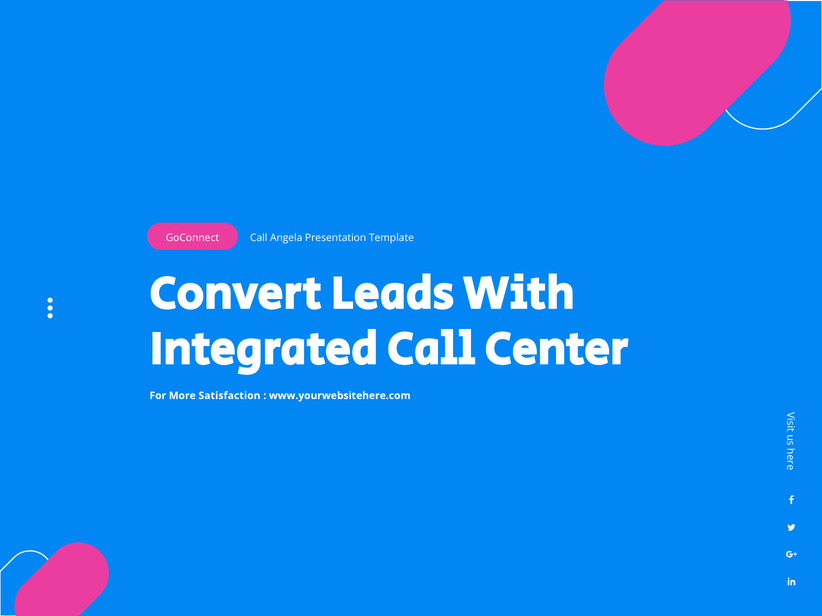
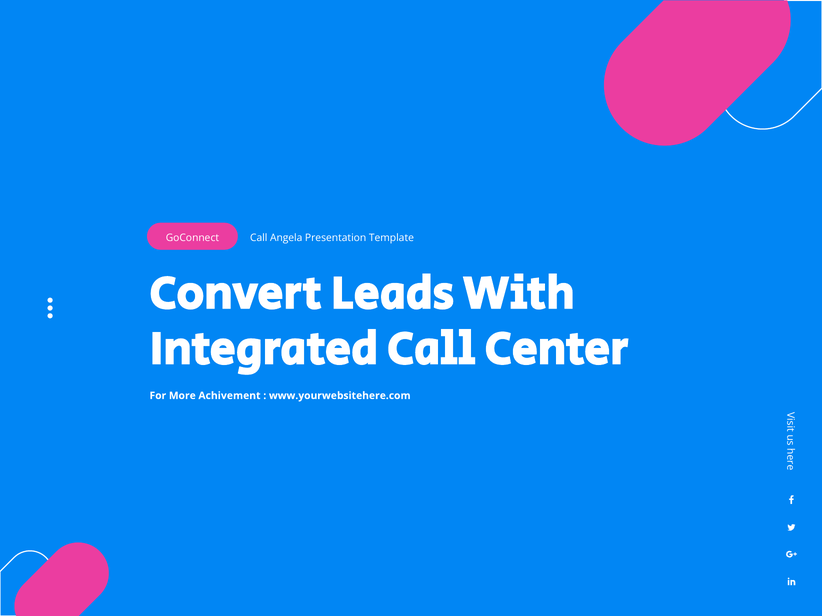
Satisfaction: Satisfaction -> Achivement (229, 396)
